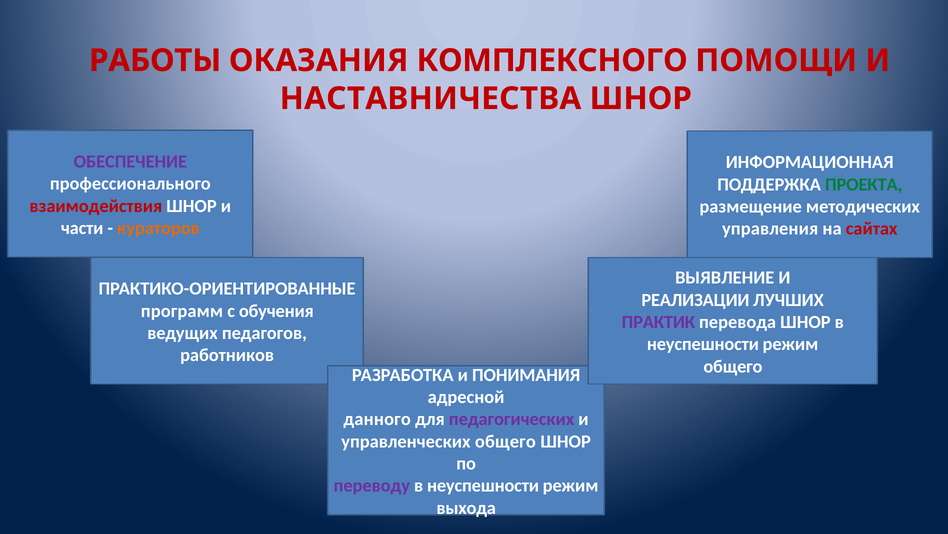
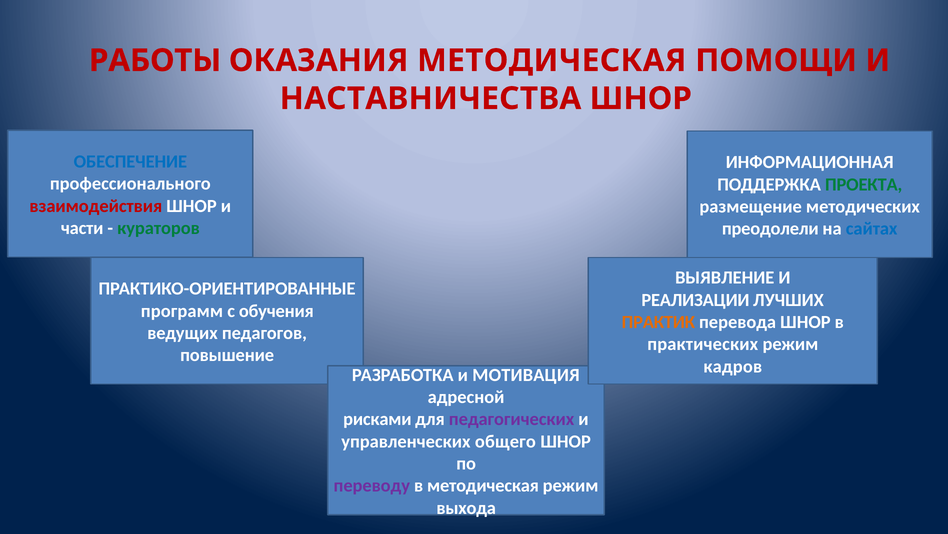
ОКАЗАНИЯ КОМПЛЕКСНОГО: КОМПЛЕКСНОГО -> МЕТОДИЧЕСКАЯ (552, 61)
ОБЕСПЕЧЕНИЕ colour: purple -> blue (130, 161)
кураторов colour: orange -> green (158, 228)
управления: управления -> преодолели (770, 228)
сайтах colour: red -> blue (872, 228)
ПРАКТИК colour: purple -> orange (658, 322)
неуспешности: неуспешности -> практических (703, 344)
работников: работников -> повышение (227, 355)
общего: общего -> кадров (733, 366)
ПОНИМАНИЯ: ПОНИМАНИЯ -> МОТИВАЦИЯ (526, 375)
данного: данного -> рисками (377, 419)
неуспешности: неуспешности -> методическая (483, 485)
